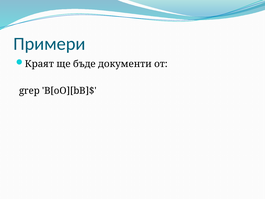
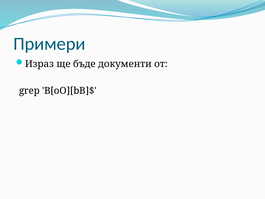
Краят: Краят -> Израз (39, 64)
